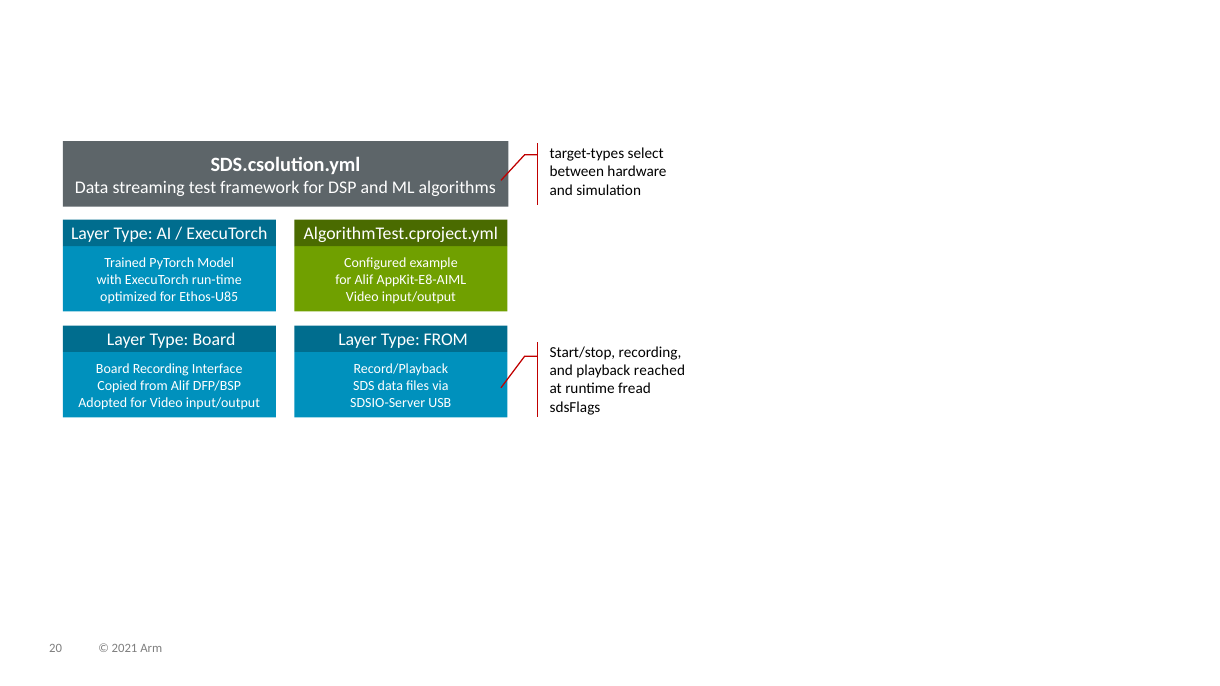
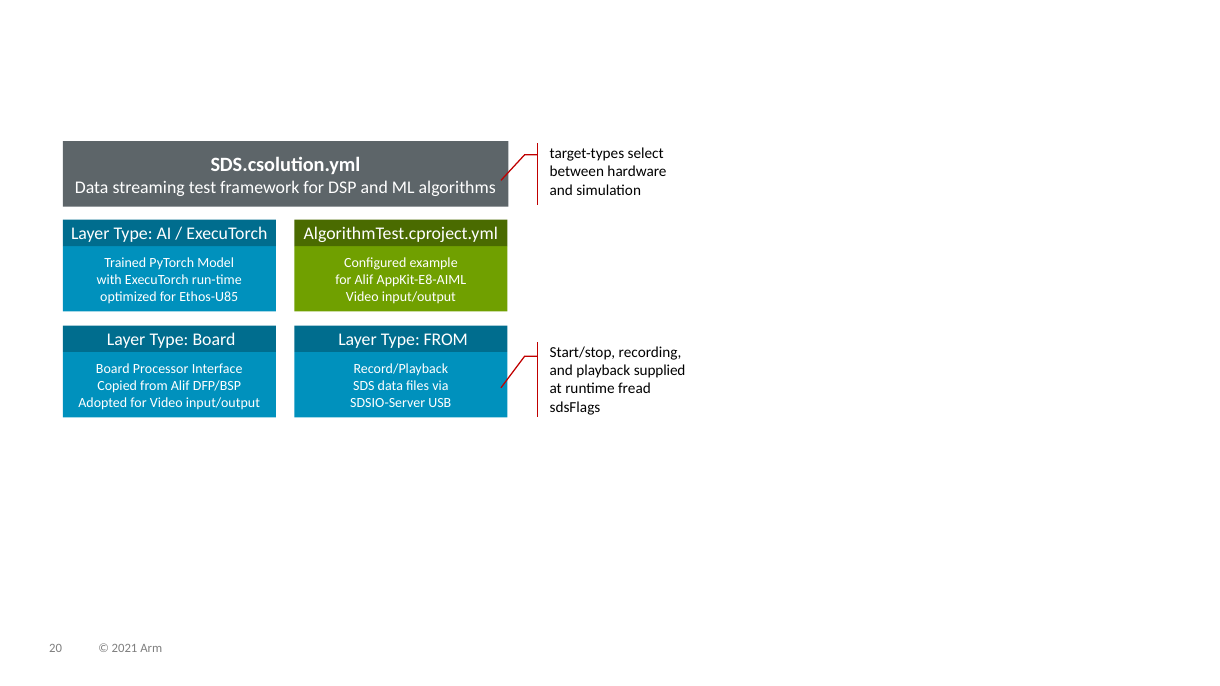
Board Recording: Recording -> Processor (161, 369)
reached: reached -> supplied (660, 371)
